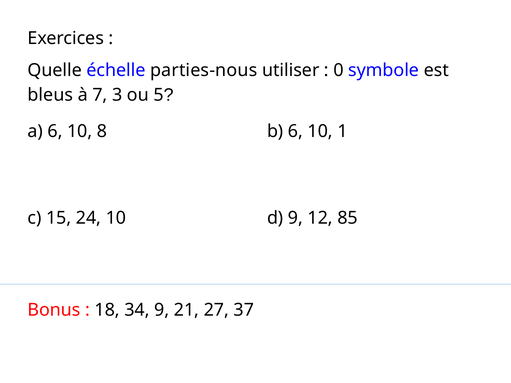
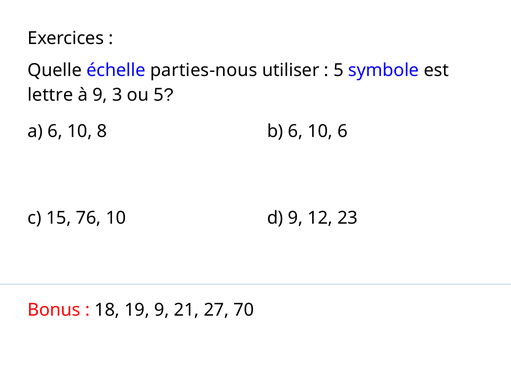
0: 0 -> 5 (339, 70)
bleus: bleus -> lettre (50, 95)
à 7: 7 -> 9 (100, 95)
10 1: 1 -> 6 (343, 131)
24: 24 -> 76 (88, 218)
85: 85 -> 23 (348, 218)
34: 34 -> 19 (137, 310)
37: 37 -> 70 (244, 310)
